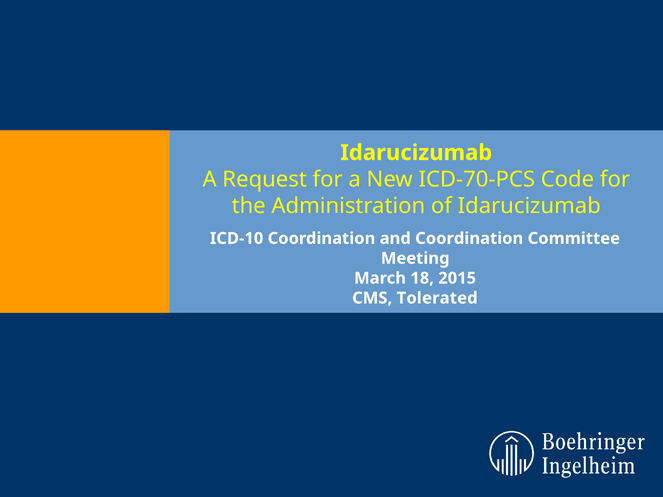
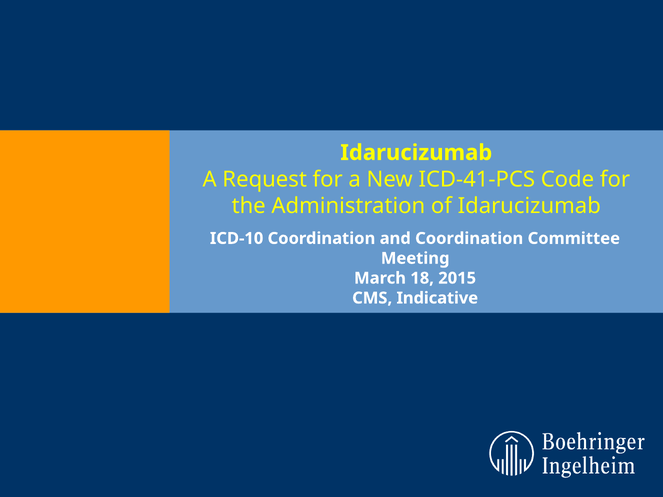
ICD-70-PCS: ICD-70-PCS -> ICD-41-PCS (477, 179)
Tolerated: Tolerated -> Indicative (437, 298)
